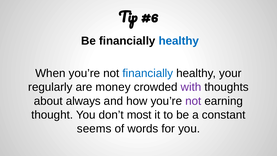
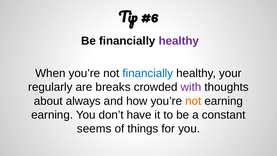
healthy colour: blue -> purple (179, 41)
money: money -> breaks (113, 87)
not colour: purple -> orange (193, 101)
thought: thought -> earning (52, 115)
most: most -> have (139, 115)
words: words -> things (143, 129)
